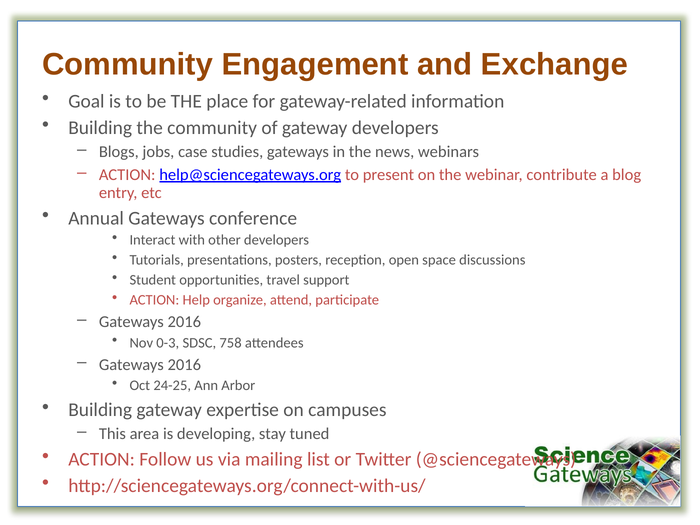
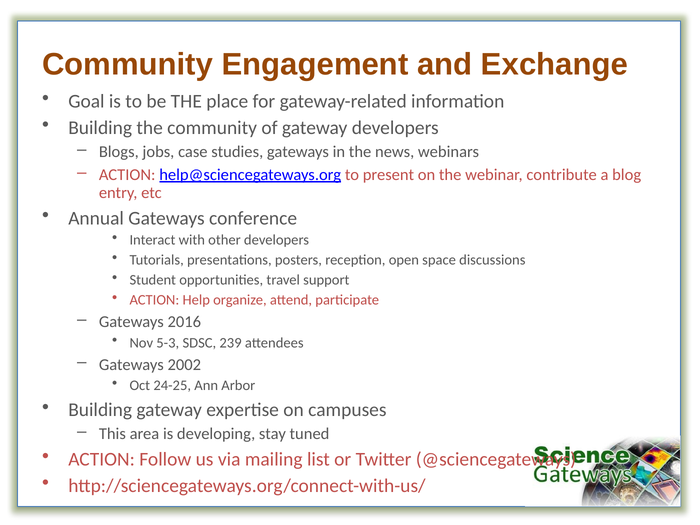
0-3: 0-3 -> 5-3 (168, 343)
758: 758 -> 239 (231, 343)
2016: 2016 -> 2002 (184, 365)
